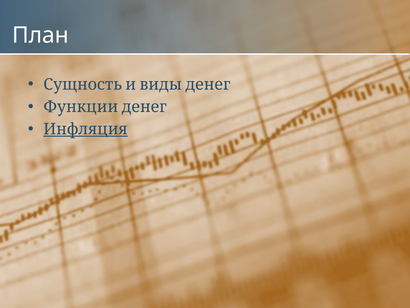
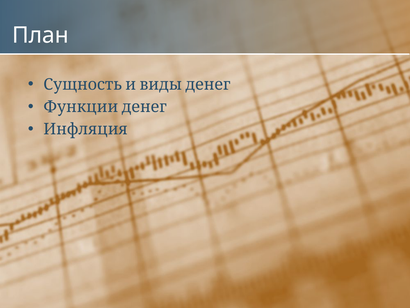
Инфляция underline: present -> none (85, 129)
